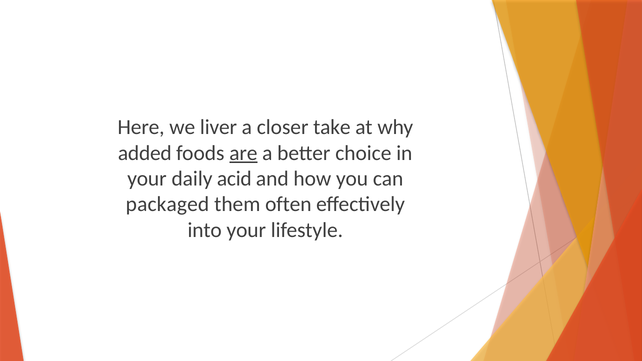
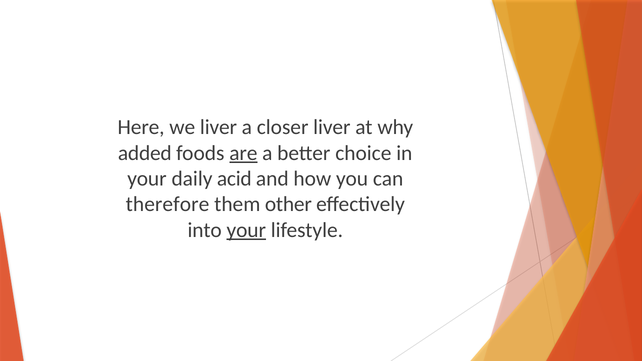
closer take: take -> liver (332, 127)
packaged: packaged -> therefore (168, 204)
often: often -> other (288, 204)
your underline: none -> present (246, 230)
